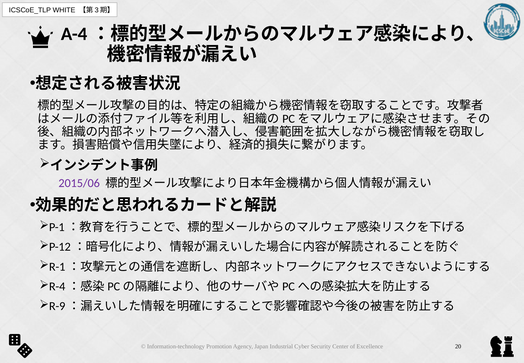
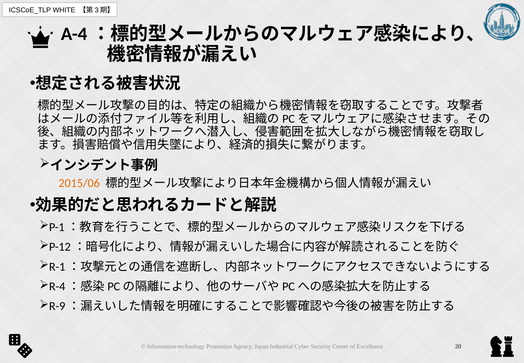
2015/06 colour: purple -> orange (79, 183)
